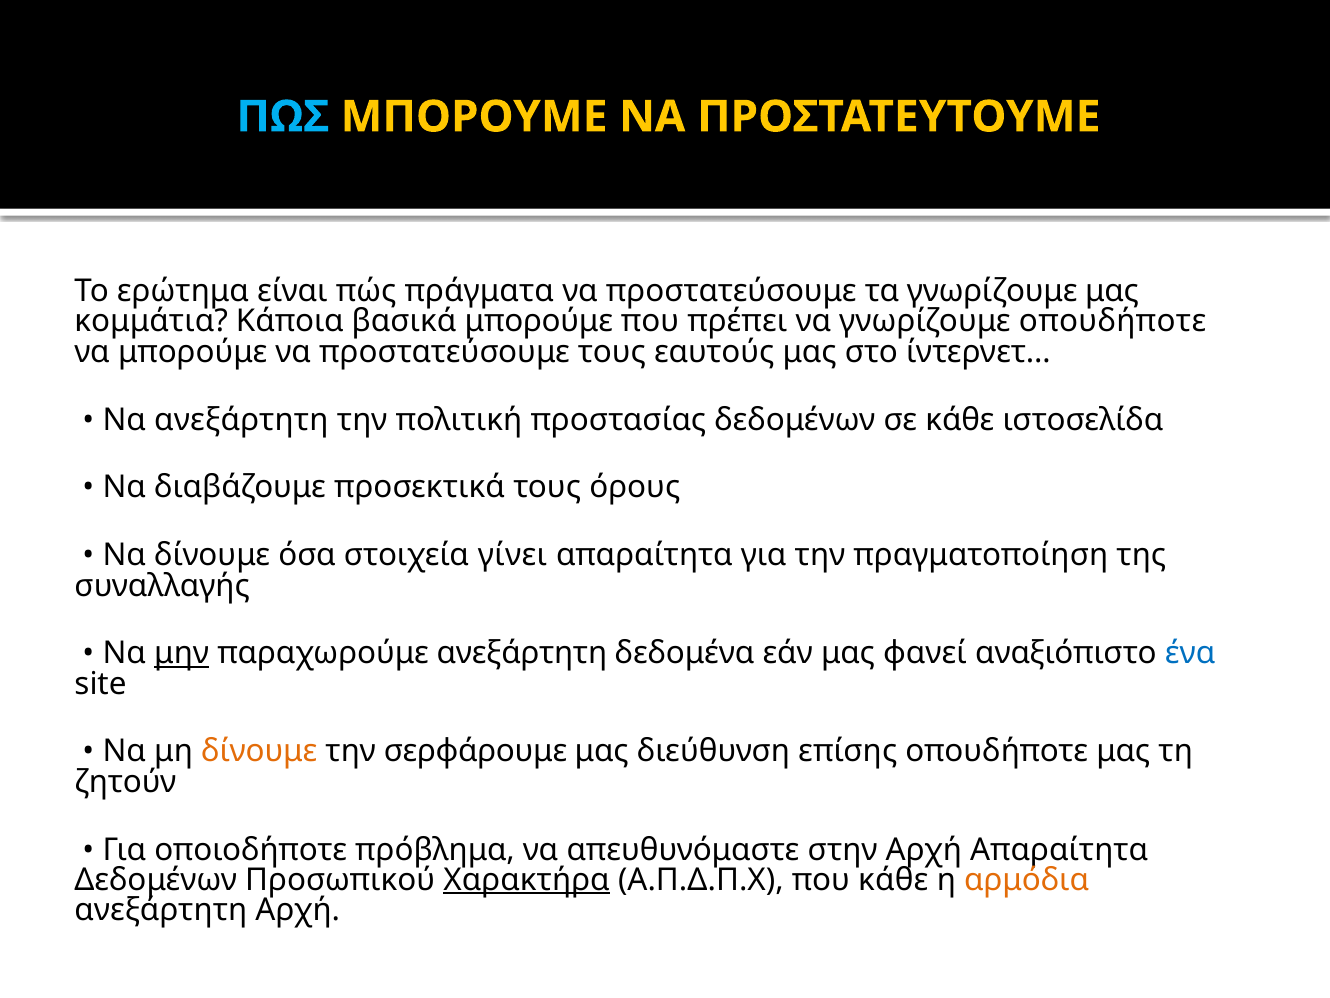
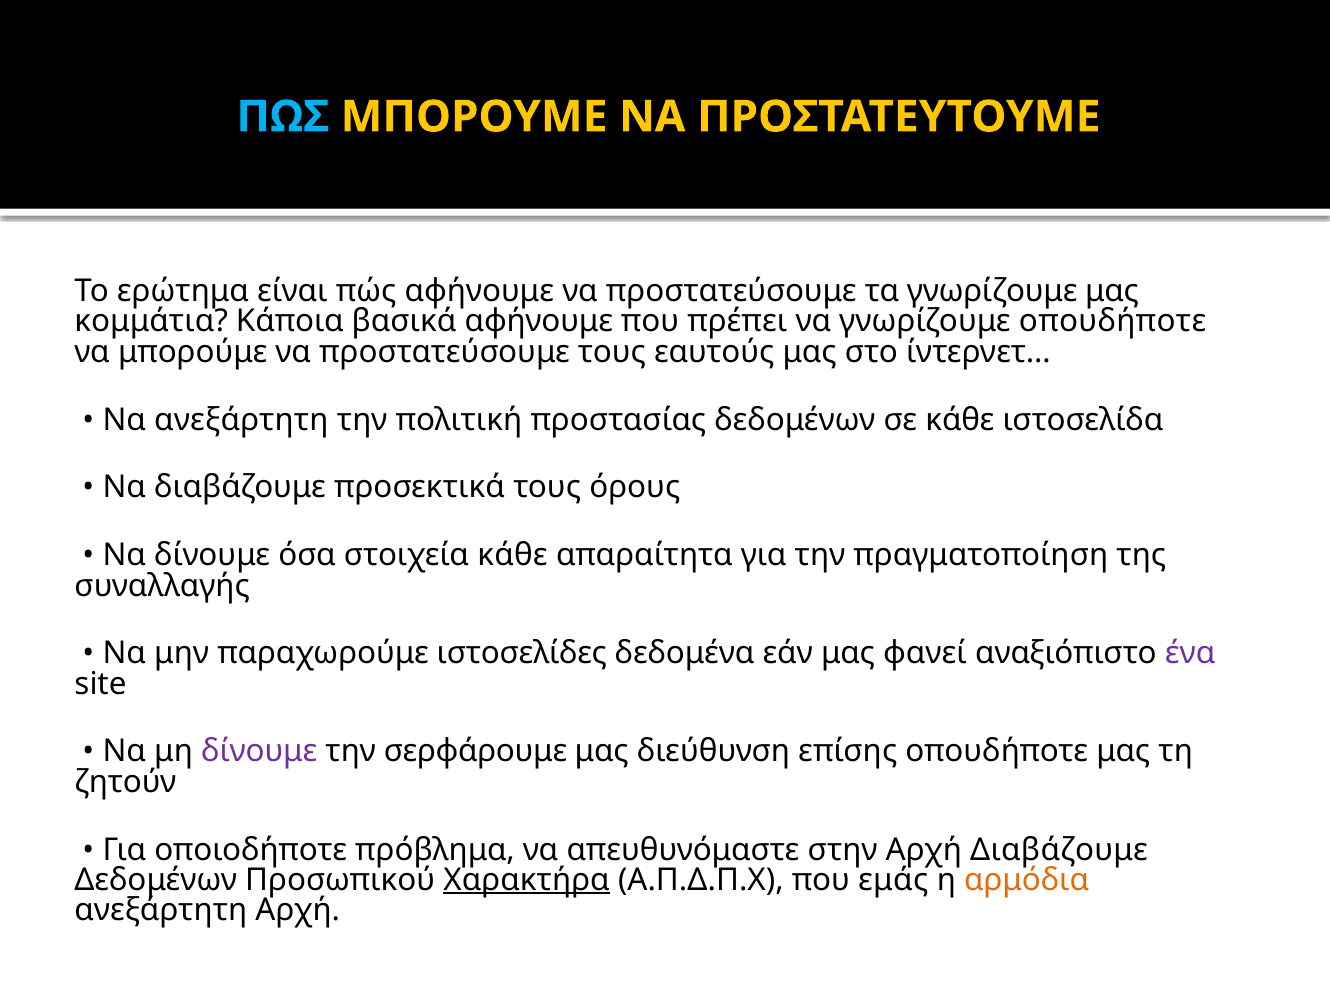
πώς πράγματα: πράγματα -> αφήνουμε (479, 291)
βασικά μπορούμε: μπορούμε -> αφήνουμε (539, 321)
στοιχεία γίνει: γίνει -> κάθε (513, 555)
μην underline: present -> none (182, 653)
παραχωρούμε ανεξάρτητη: ανεξάρτητη -> ιστοσελίδες (522, 653)
ένα colour: blue -> purple (1190, 653)
δίνουμε colour: orange -> purple (259, 751)
Αρχή Απαραίτητα: Απαραίτητα -> Διαβάζουμε (1059, 849)
που κάθε: κάθε -> εμάς (893, 879)
